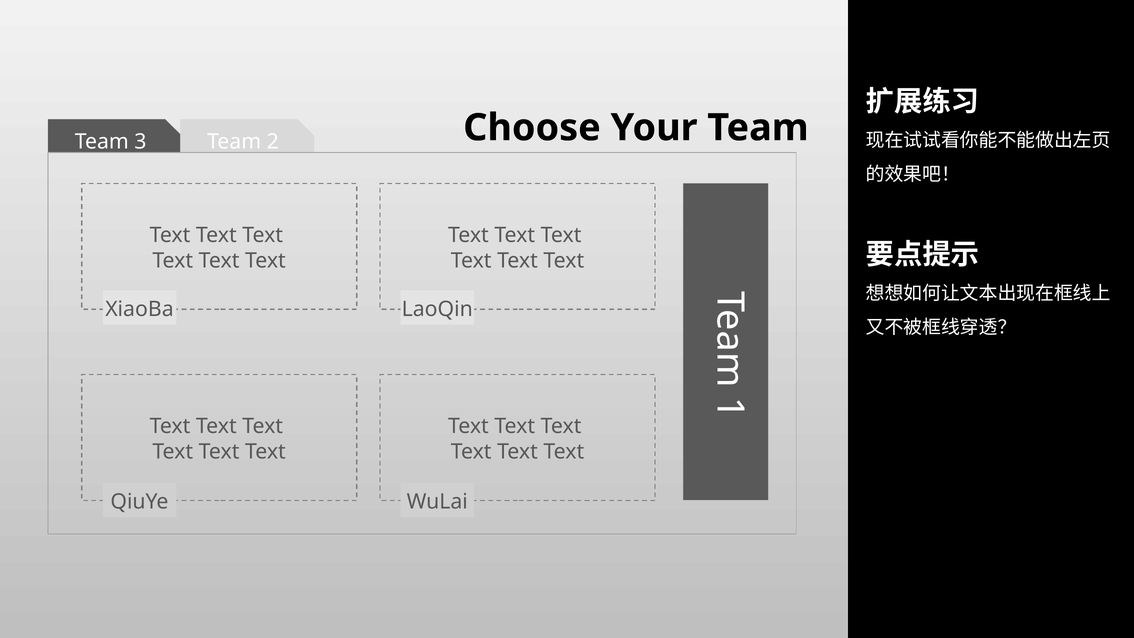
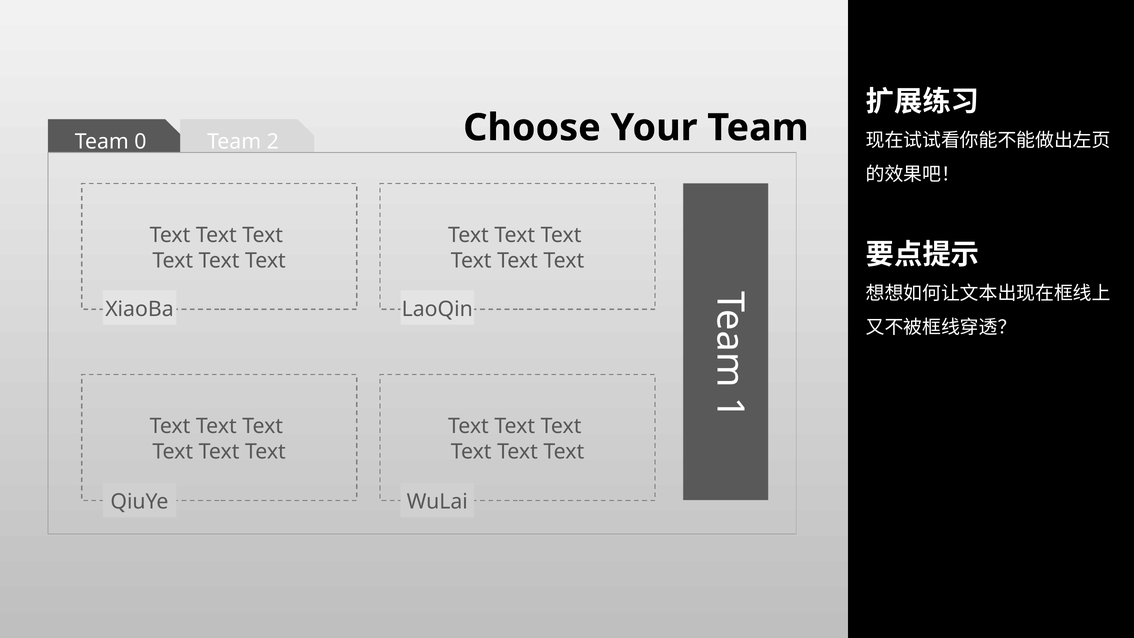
3: 3 -> 0 (140, 142)
